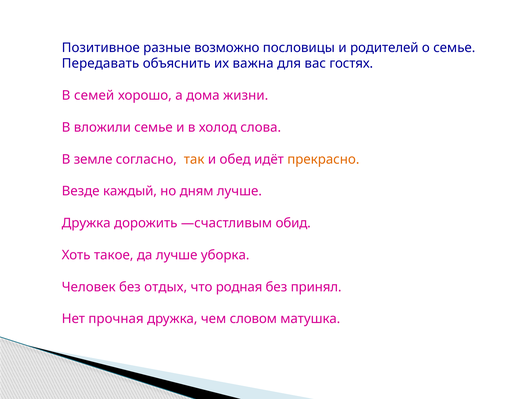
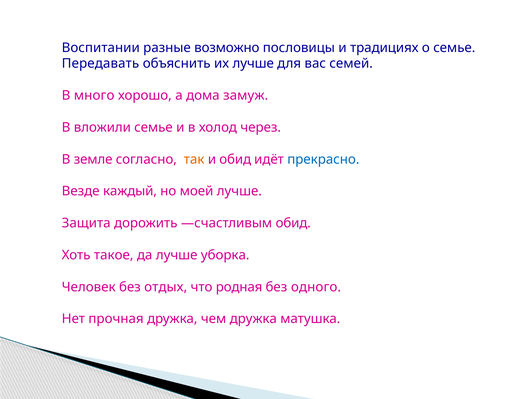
Позитивное: Позитивное -> Воспитании (101, 48)
родителей: родителей -> традициях (384, 48)
их важна: важна -> лучше (253, 64)
гостях: гостях -> семей (351, 64)
семей: семей -> много (94, 95)
жизни: жизни -> замуж (246, 95)
слова: слова -> через (261, 127)
и обед: обед -> обид (235, 159)
прекрасно colour: orange -> blue (323, 159)
дням: дням -> моей (197, 191)
Дружка: Дружка -> Защита (86, 223)
принял: принял -> одного (316, 287)
чем словом: словом -> дружка (253, 319)
